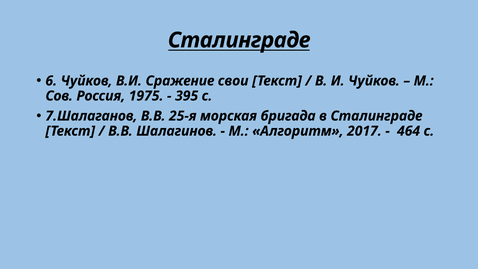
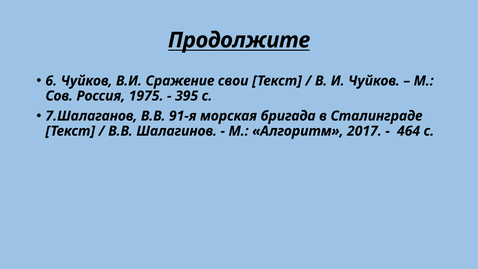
Сталинграде: Сталинграде -> Продолжите (239, 40)
25-я: 25-я -> 91-я (183, 116)
